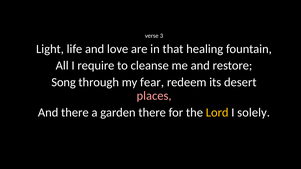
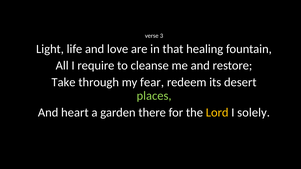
Song: Song -> Take (63, 82)
places colour: pink -> light green (154, 96)
And there: there -> heart (75, 113)
